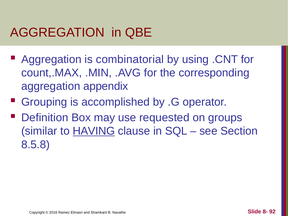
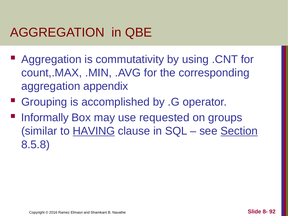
combinatorial: combinatorial -> commutativity (130, 59)
Definition: Definition -> Informally (45, 118)
Section underline: none -> present (239, 131)
